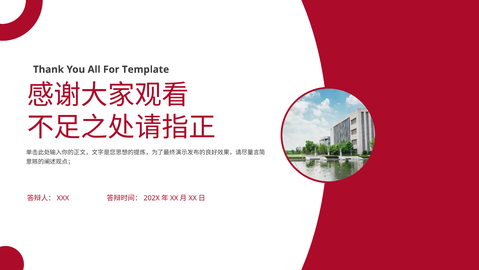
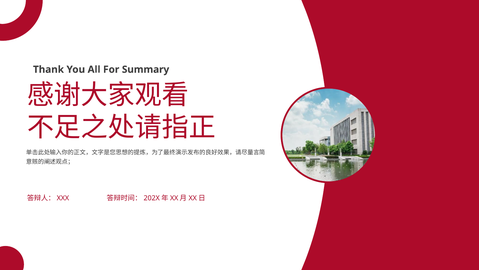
Template: Template -> Summary (146, 69)
